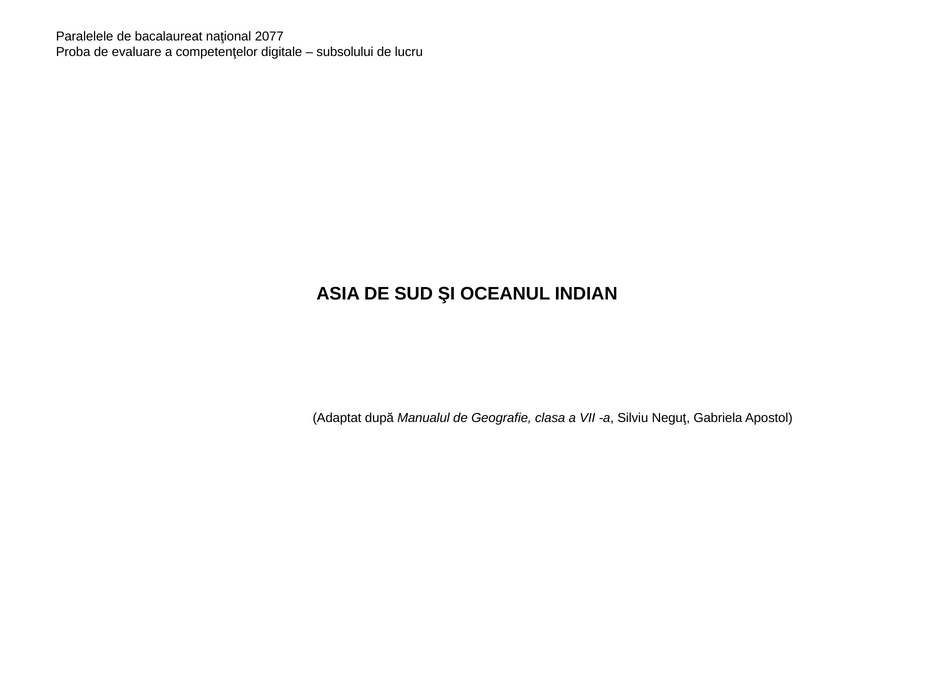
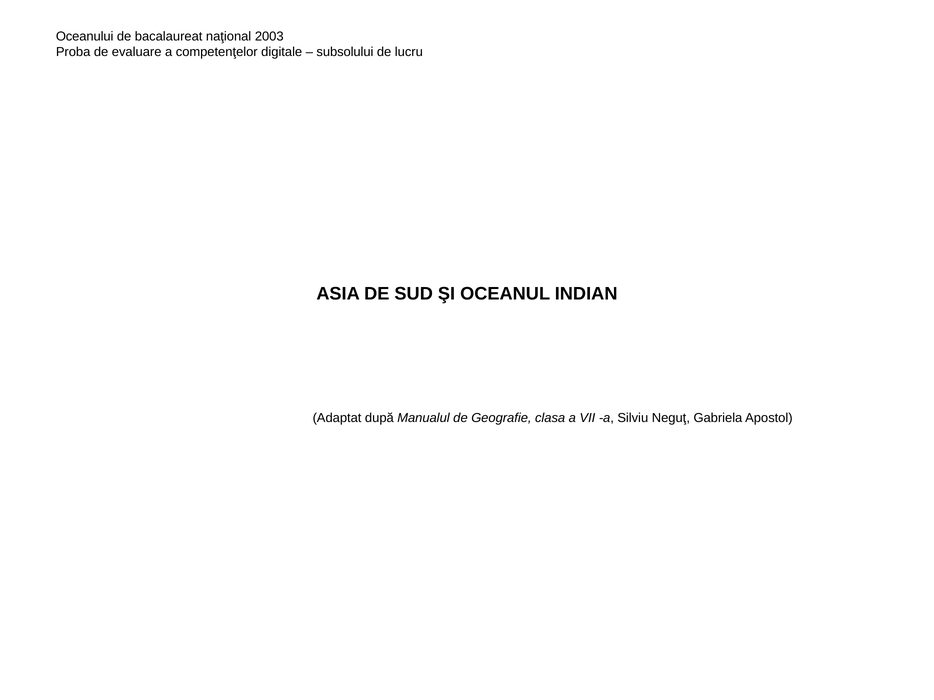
Paralelele: Paralelele -> Oceanului (85, 37)
2077: 2077 -> 2003 (269, 37)
